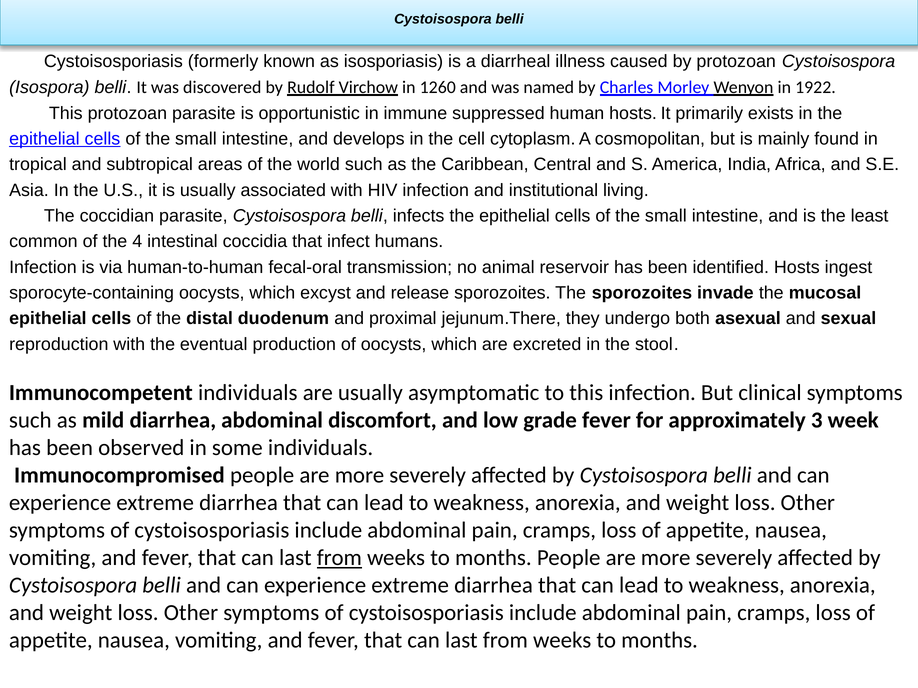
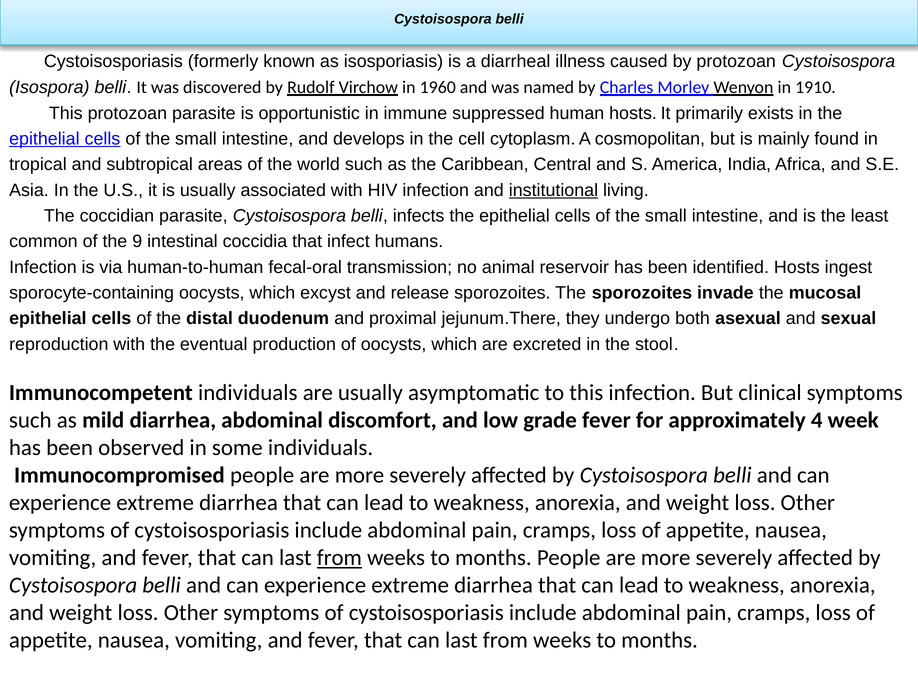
1260: 1260 -> 1960 (438, 87)
1922: 1922 -> 1910 (815, 87)
institutional underline: none -> present (553, 190)
4: 4 -> 9 (137, 242)
3: 3 -> 4 (817, 421)
